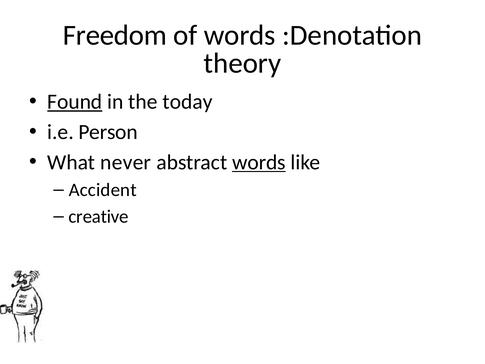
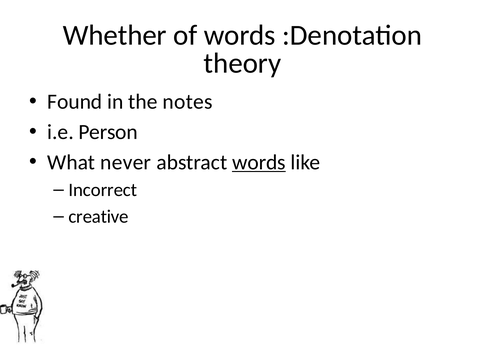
Freedom: Freedom -> Whether (115, 35)
Found underline: present -> none (75, 102)
today: today -> notes (188, 102)
Accident: Accident -> Incorrect (103, 190)
